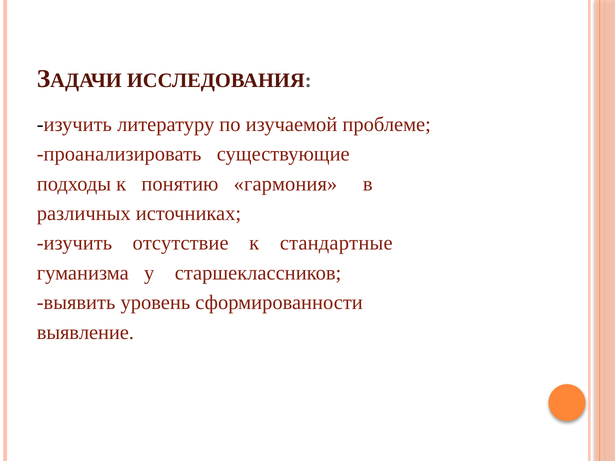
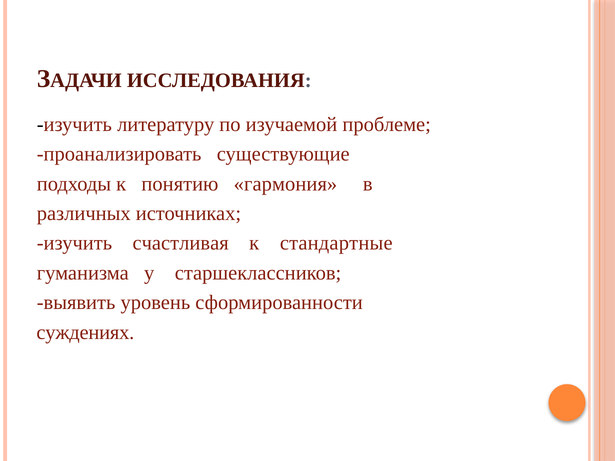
отсутствие: отсутствие -> счастливая (181, 243)
выявление: выявление -> суждениях (85, 333)
